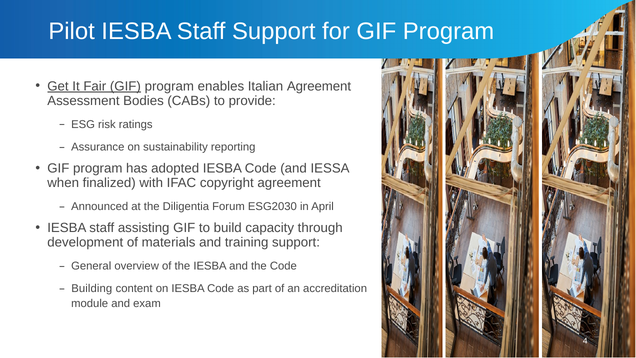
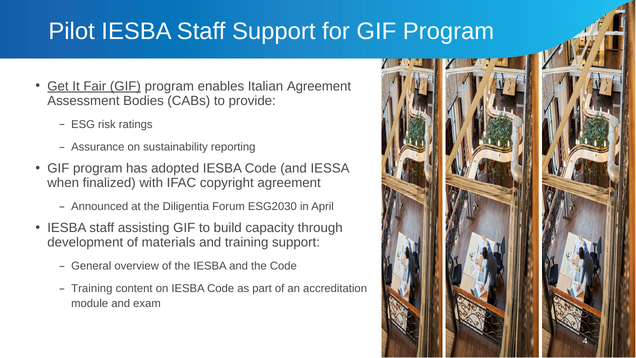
Building: Building -> Training (92, 289)
